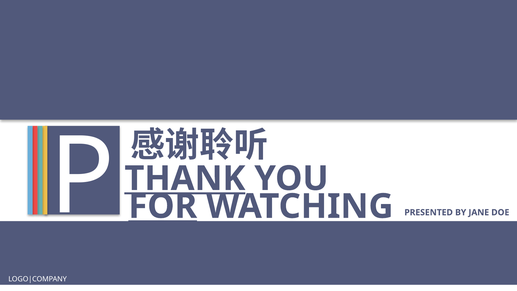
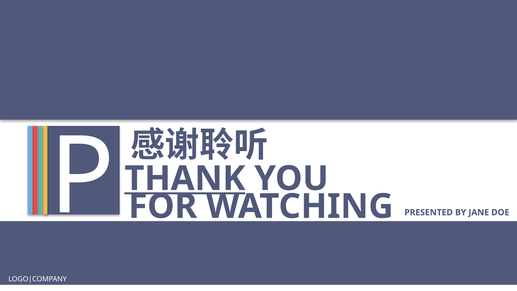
FOR underline: present -> none (163, 206)
